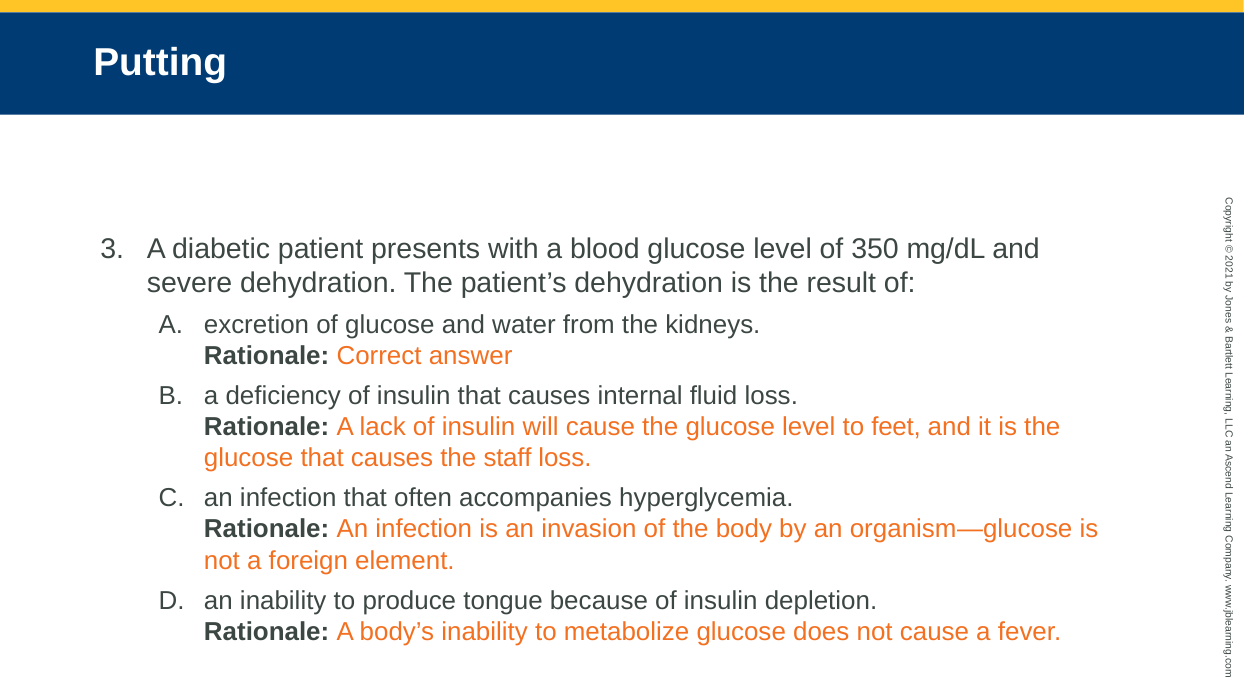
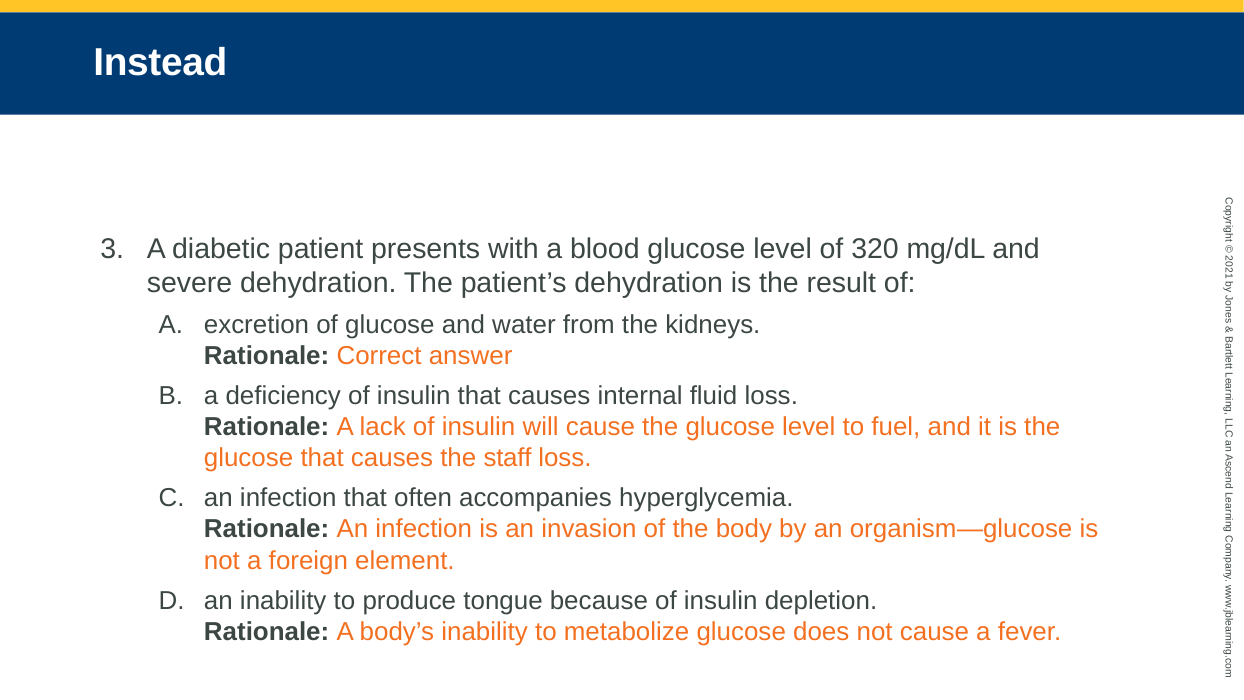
Putting: Putting -> Instead (160, 63)
350: 350 -> 320 (875, 249)
feet: feet -> fuel (896, 427)
